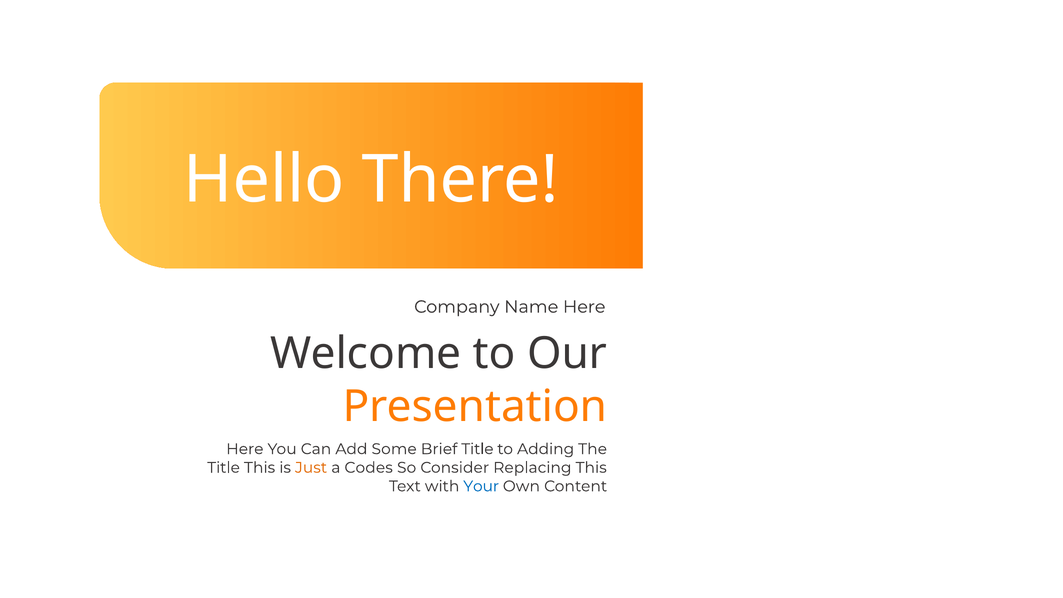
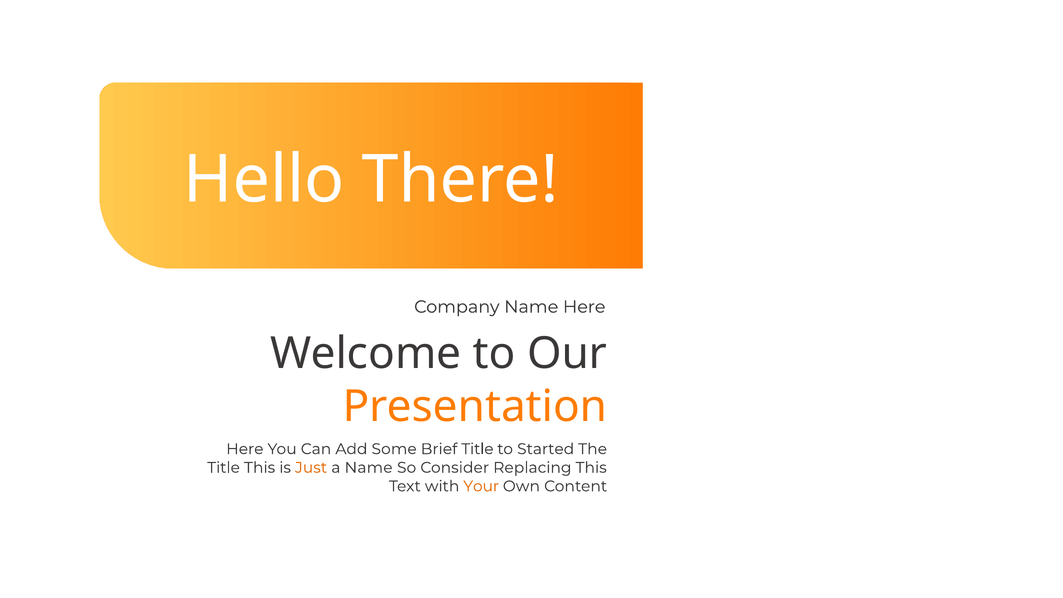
Adding: Adding -> Started (546, 449)
a Codes: Codes -> Name (369, 468)
Your colour: blue -> orange (481, 486)
